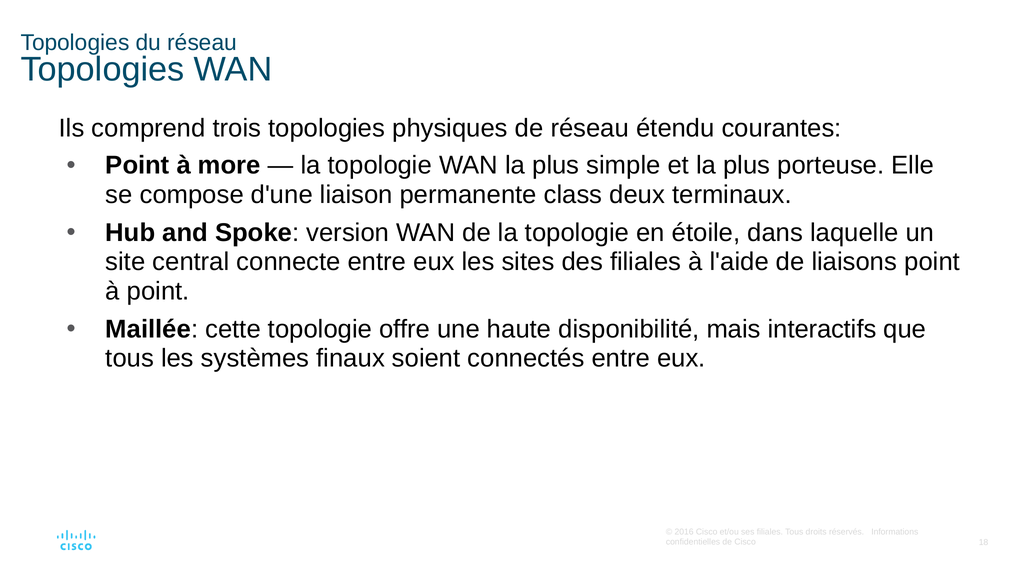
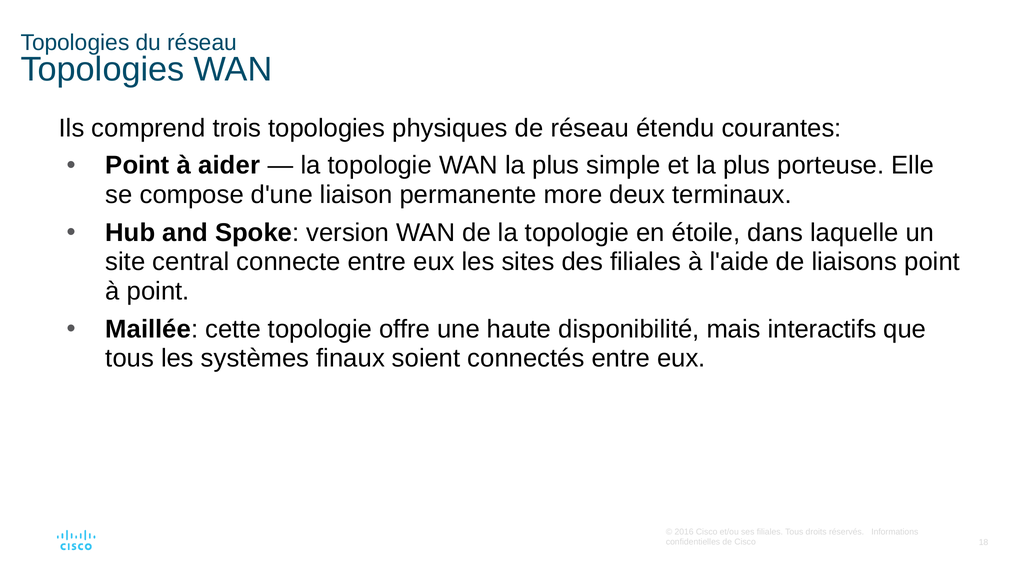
more: more -> aider (229, 165)
class: class -> more (573, 195)
